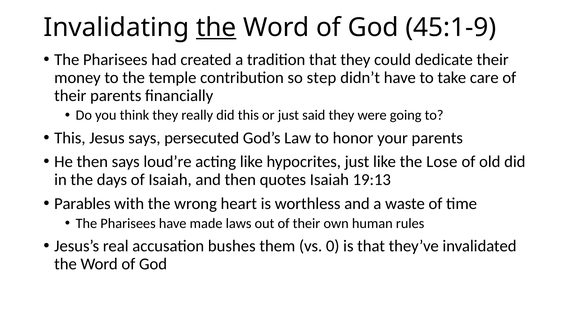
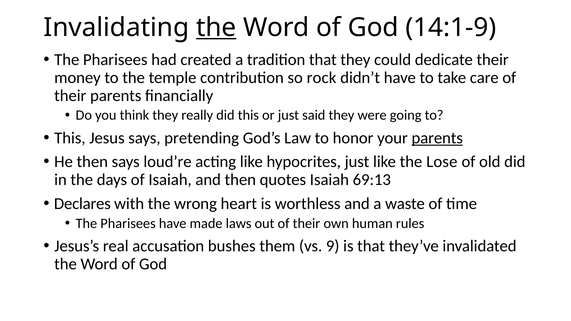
45:1-9: 45:1-9 -> 14:1-9 (451, 27)
step: step -> rock (322, 78)
persecuted: persecuted -> pretending (202, 138)
parents underline: none -> present (437, 138)
19:13: 19:13 -> 69:13 (372, 180)
Parables: Parables -> Declares (82, 204)
0: 0 -> 9 (333, 246)
